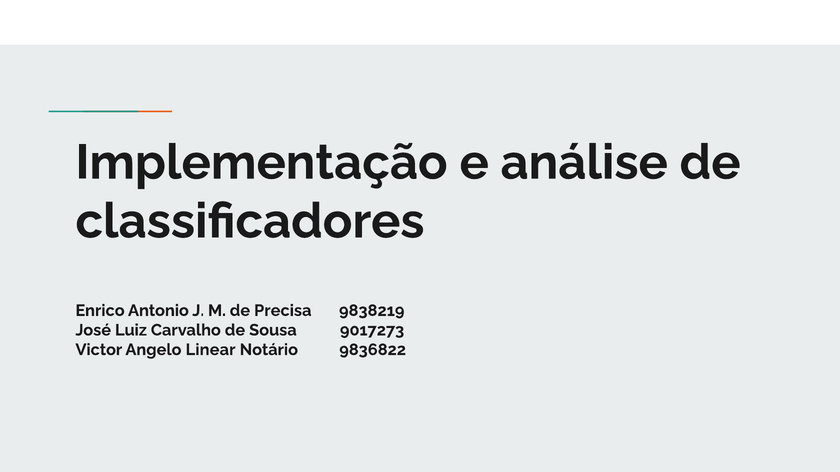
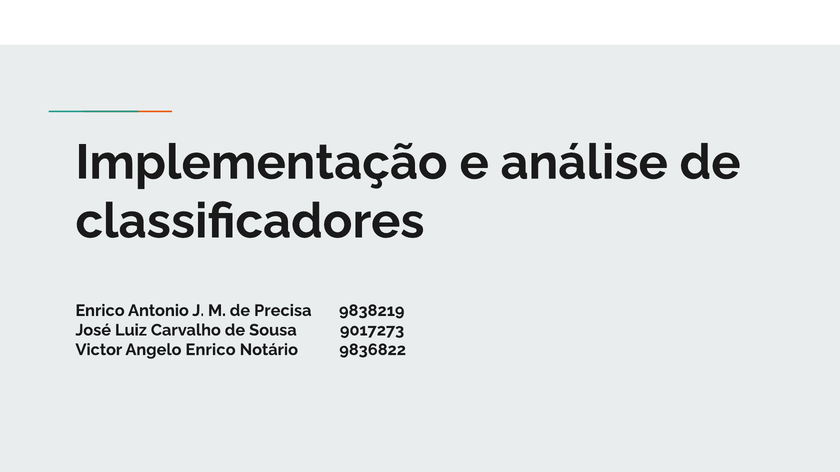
Angelo Linear: Linear -> Enrico (211, 350)
